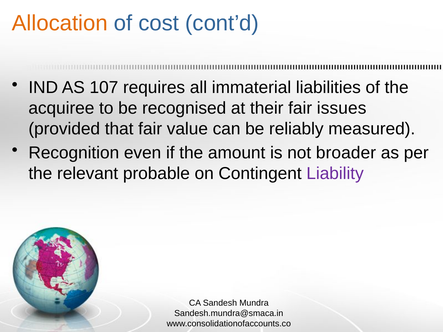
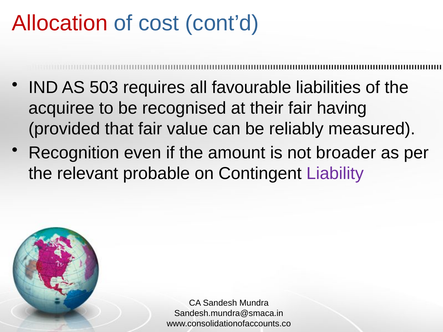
Allocation colour: orange -> red (60, 23)
107: 107 -> 503 (104, 88)
immaterial: immaterial -> favourable (252, 88)
issues: issues -> having (342, 108)
